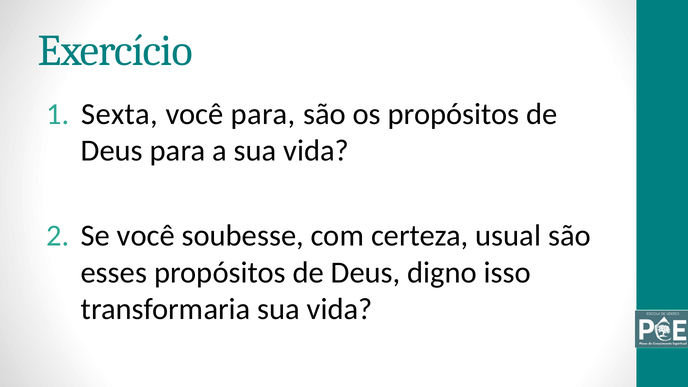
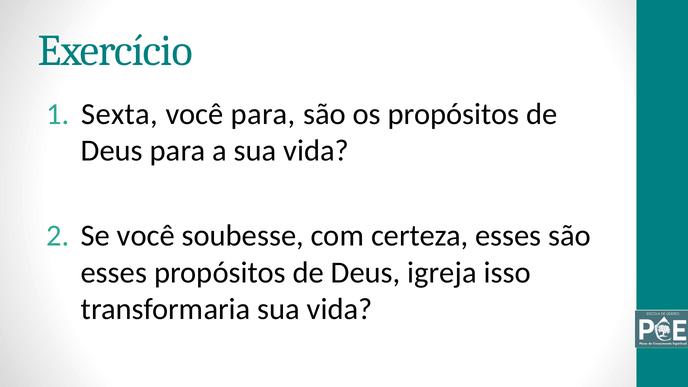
certeza usual: usual -> esses (508, 236)
digno: digno -> igreja (442, 272)
